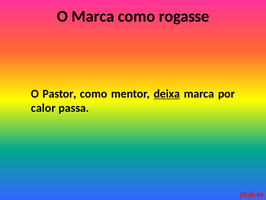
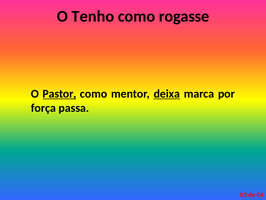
O Marca: Marca -> Tenho (93, 16)
Pastor underline: none -> present (59, 94)
calor: calor -> força (43, 108)
